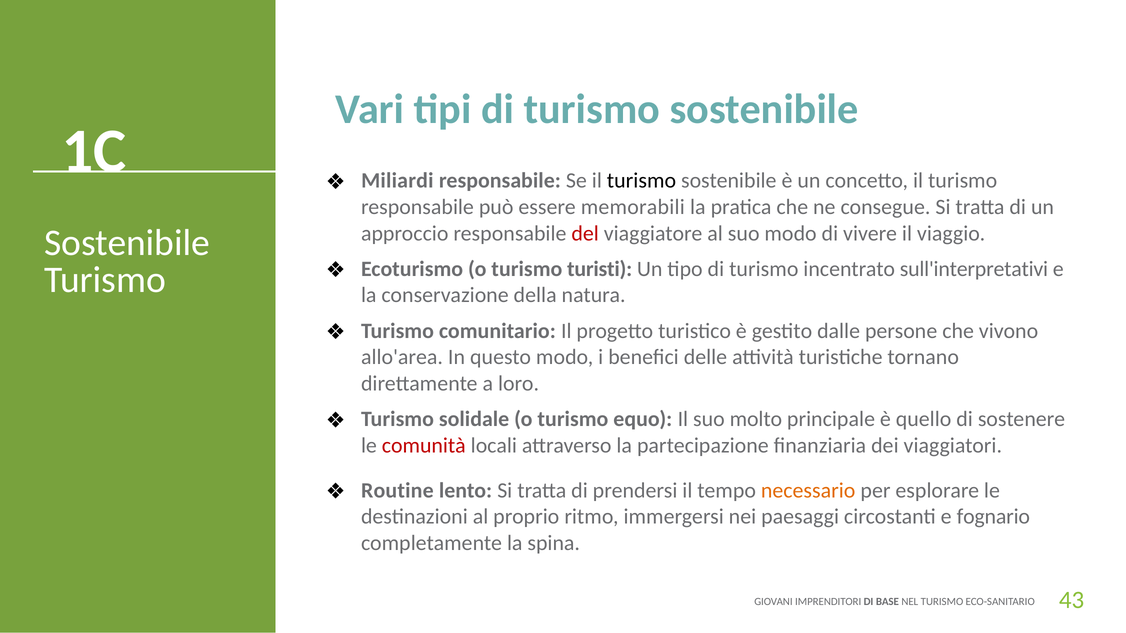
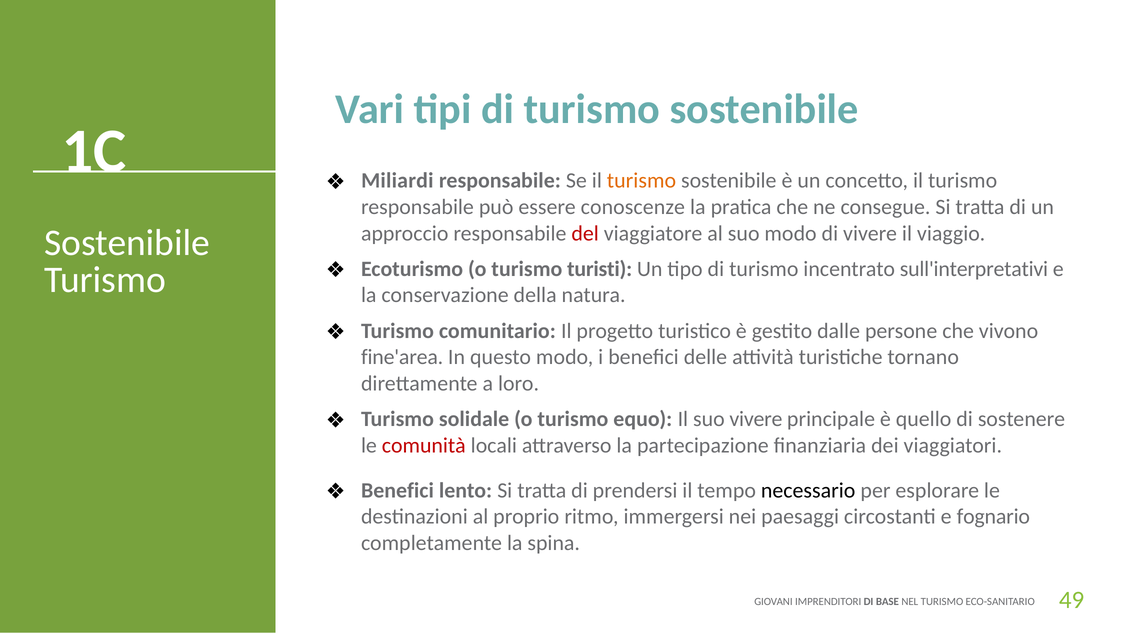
turismo colour: black -> orange (641, 181)
memorabili: memorabili -> conoscenze (633, 207)
allo'area: allo'area -> fine'area (402, 357)
suo molto: molto -> vivere (756, 419)
Routine: Routine -> Benefici (397, 491)
necessario colour: orange -> black (808, 491)
43: 43 -> 49 (1072, 600)
